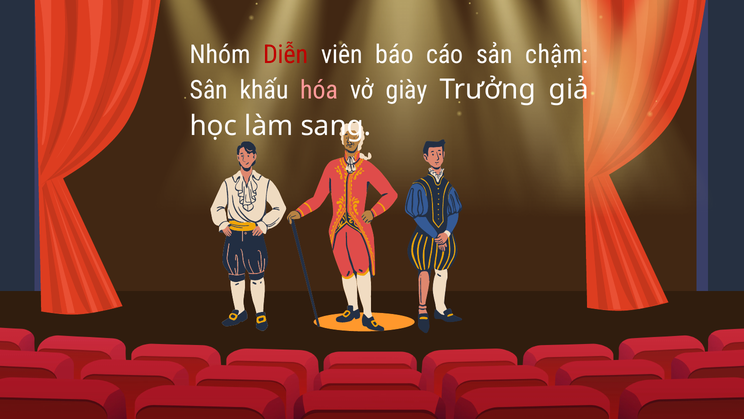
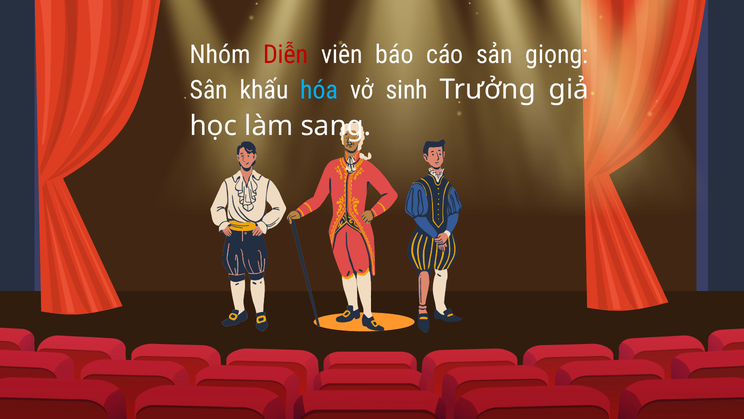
chậm: chậm -> giọng (557, 55)
hóa colour: pink -> light blue (319, 90)
giày: giày -> sinh (407, 90)
